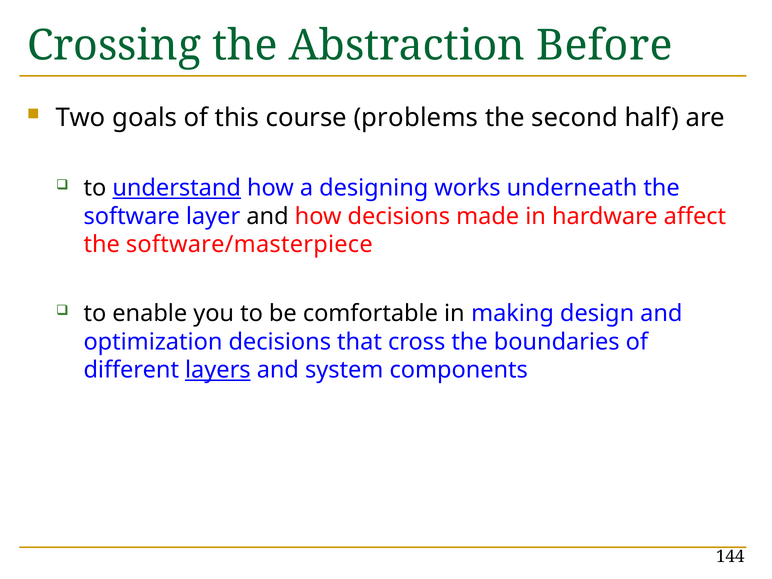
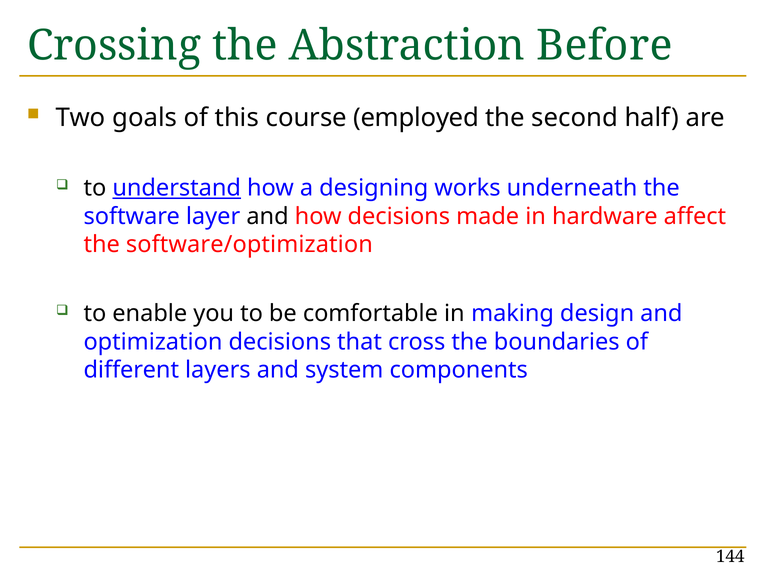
problems: problems -> employed (416, 118)
software/masterpiece: software/masterpiece -> software/optimization (249, 245)
layers underline: present -> none (218, 370)
